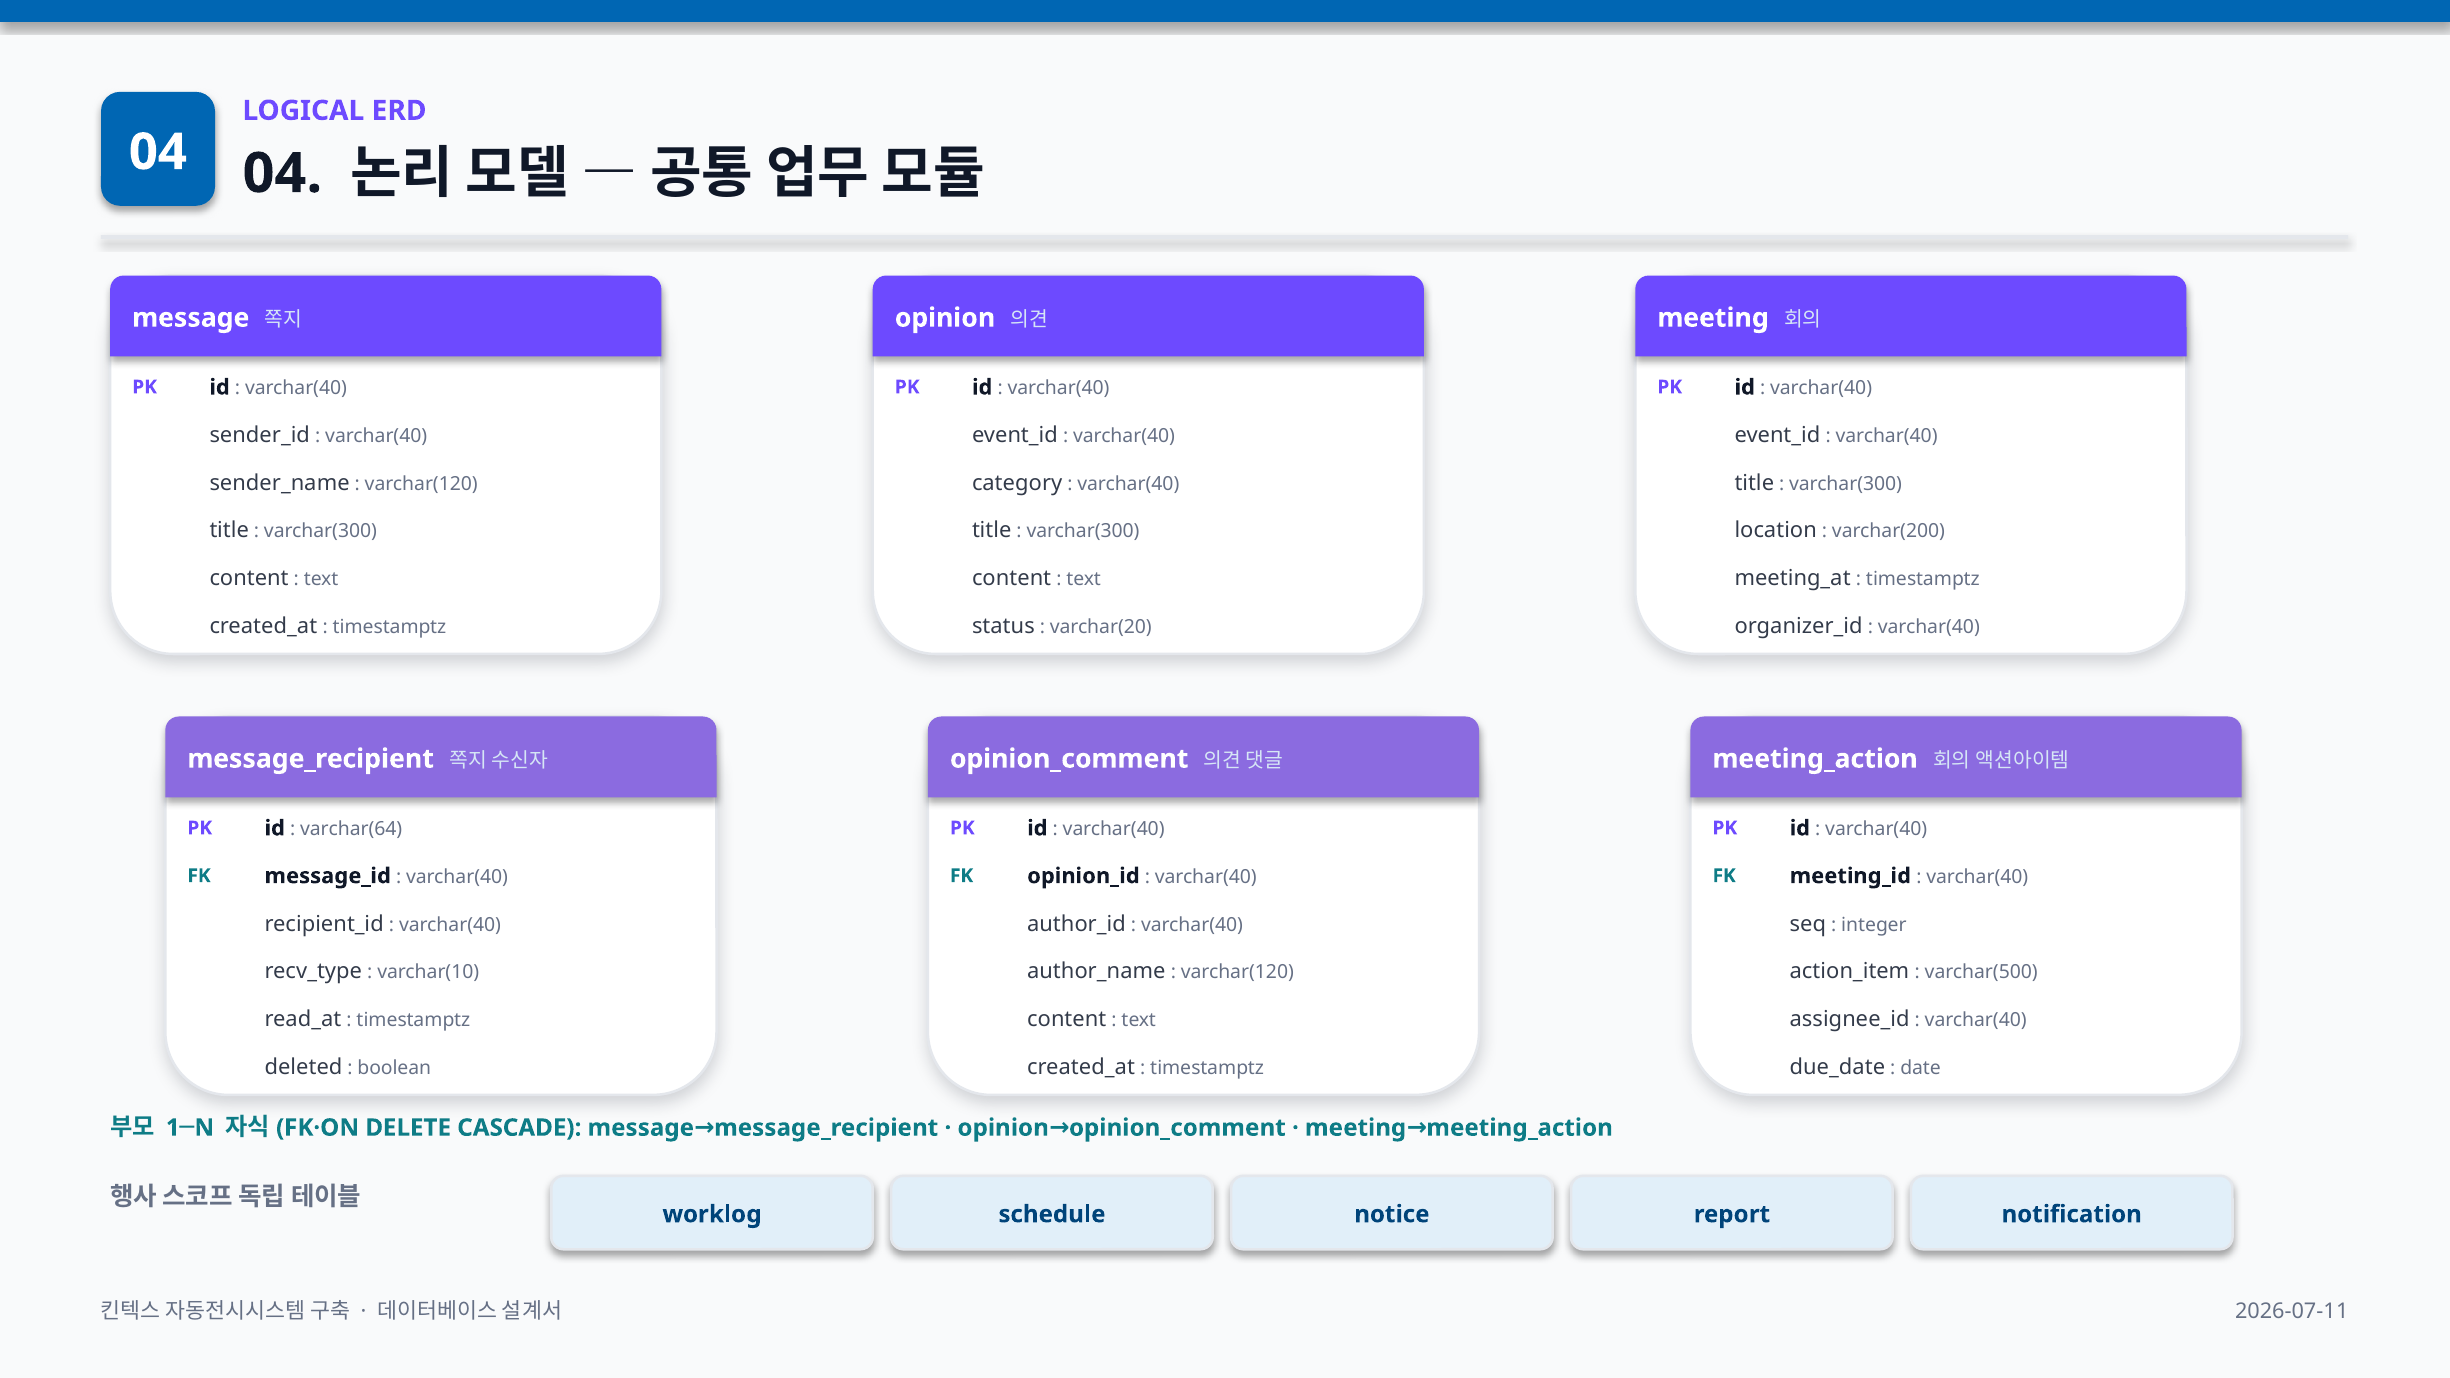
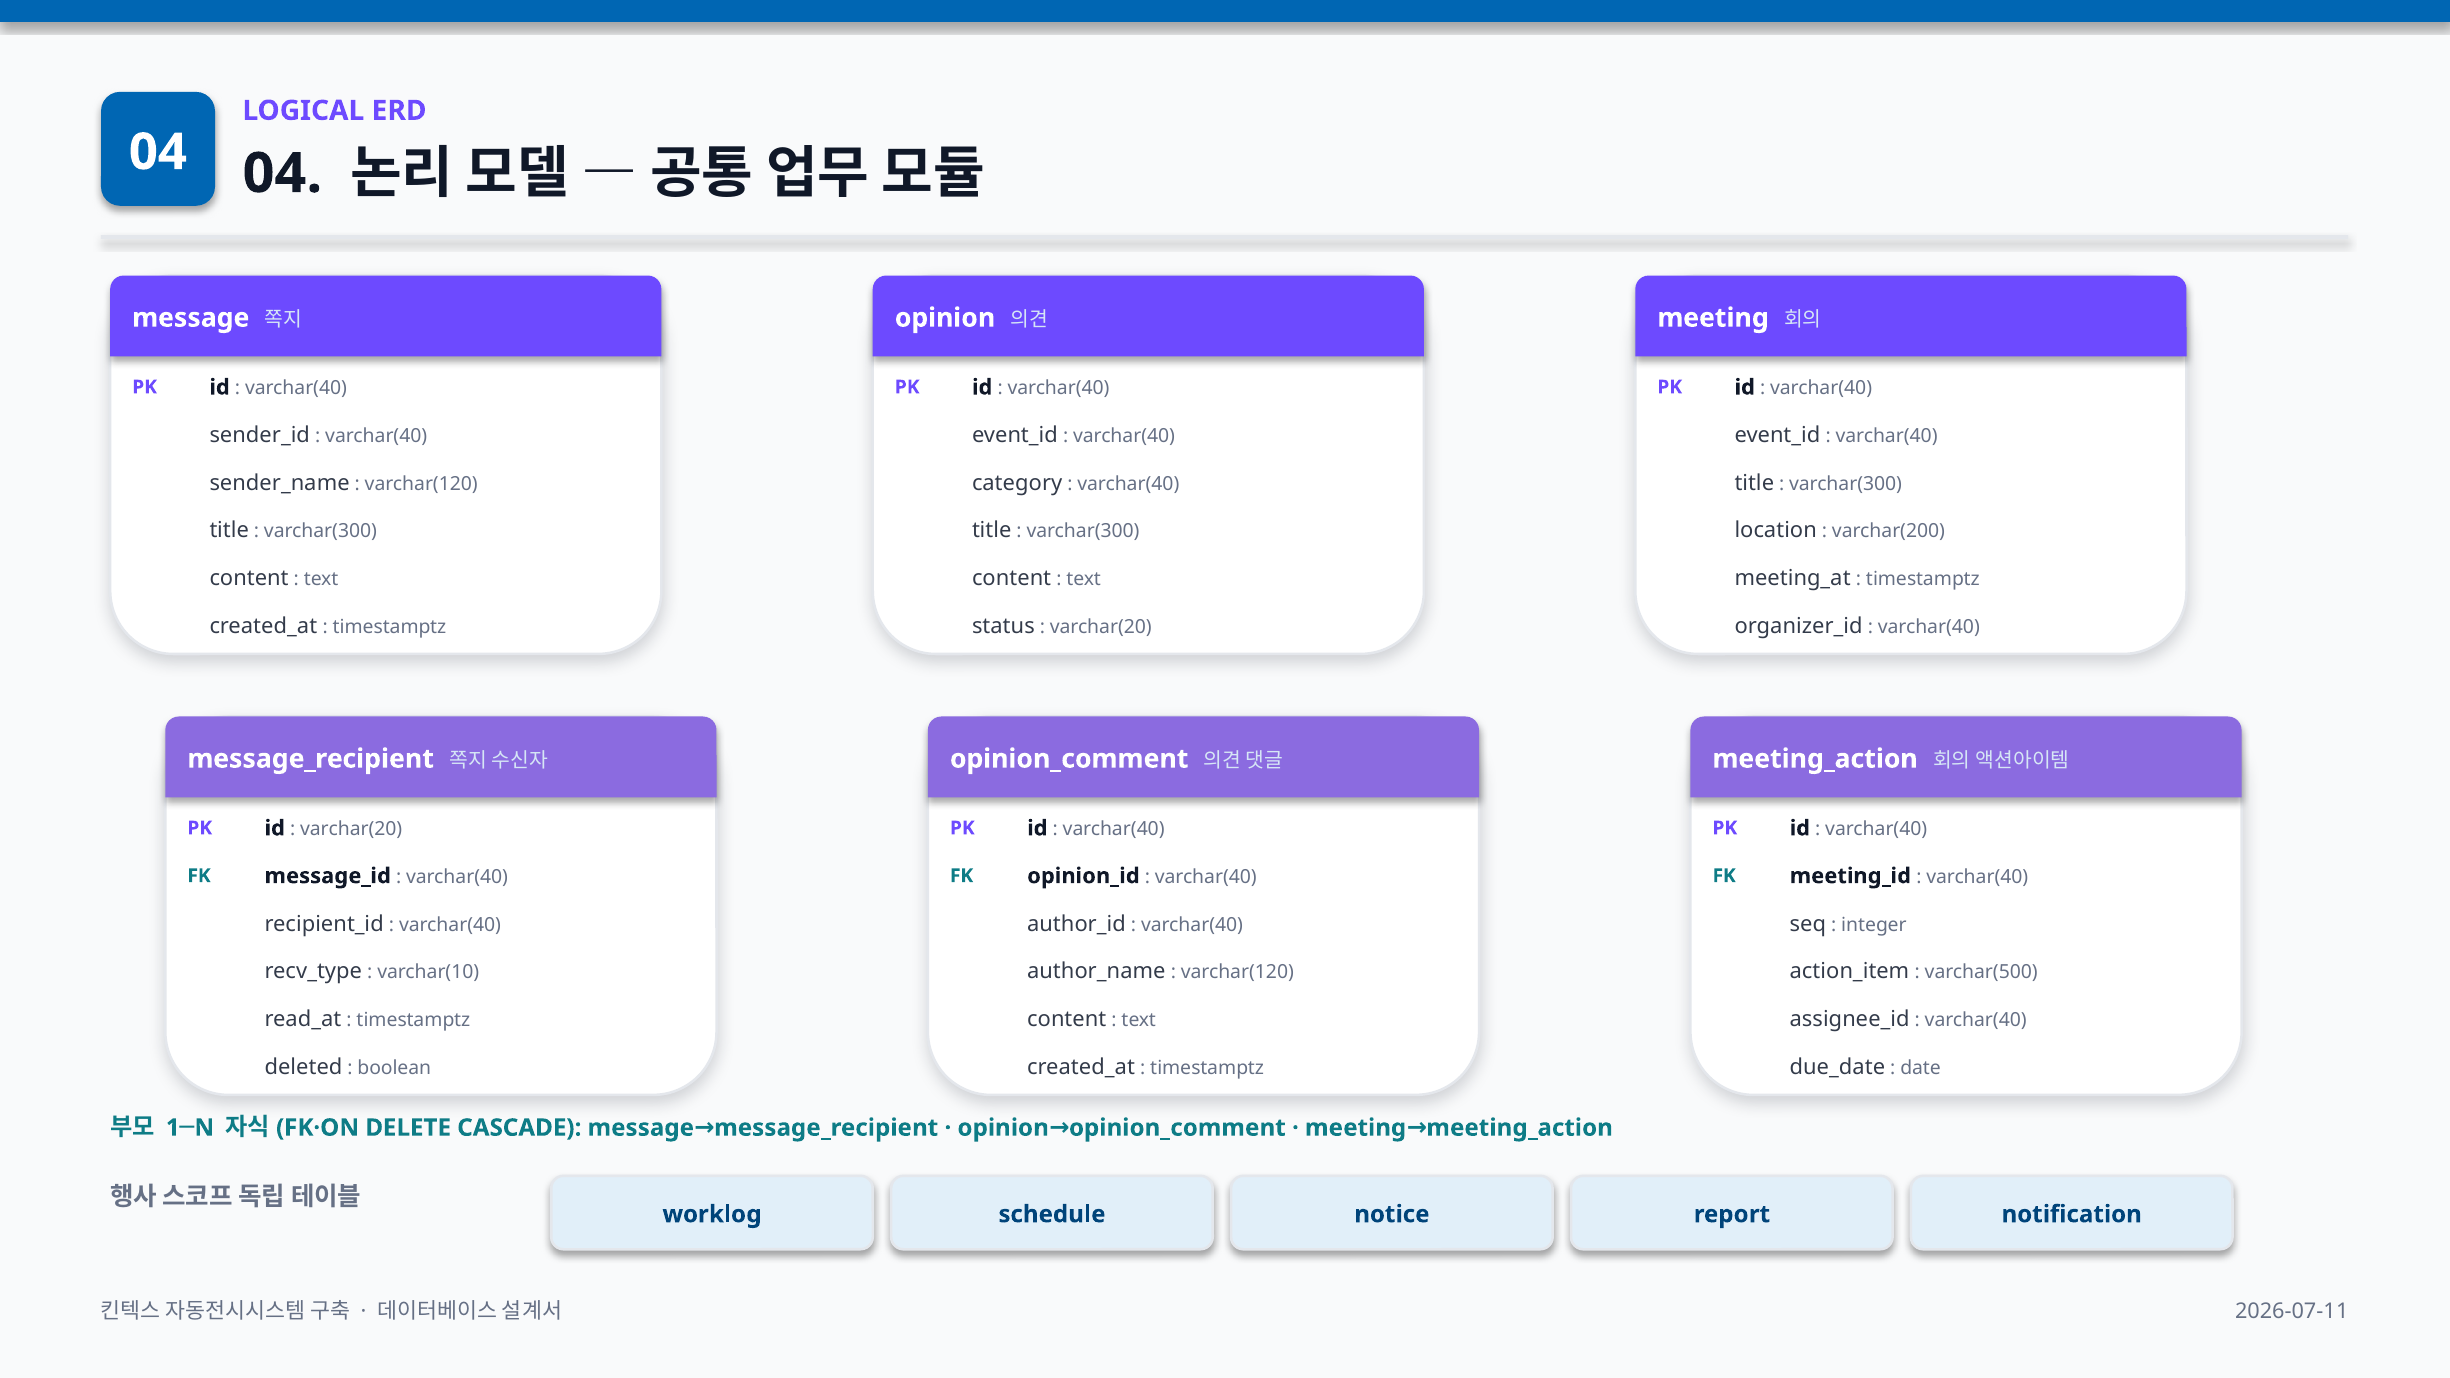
varchar(64: varchar(64 -> varchar(20 (351, 829)
